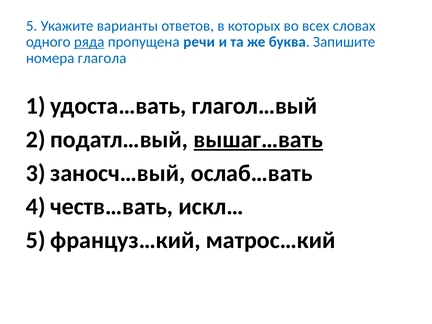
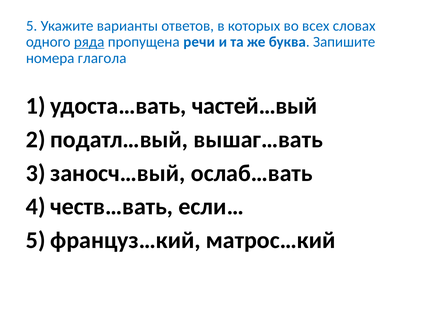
глагол…вый: глагол…вый -> частей…вый (255, 106)
вышаг…вать underline: present -> none (258, 140)
искл…: искл… -> если… (211, 207)
